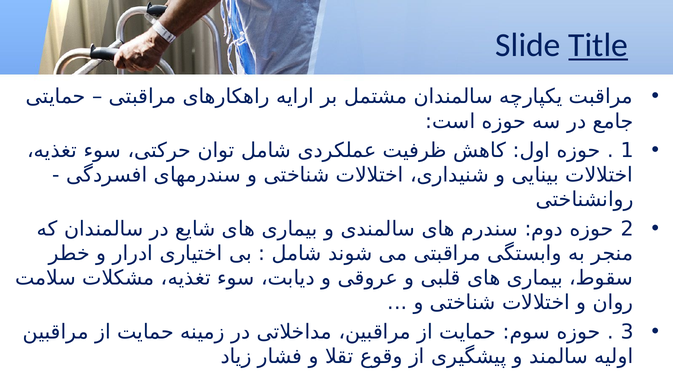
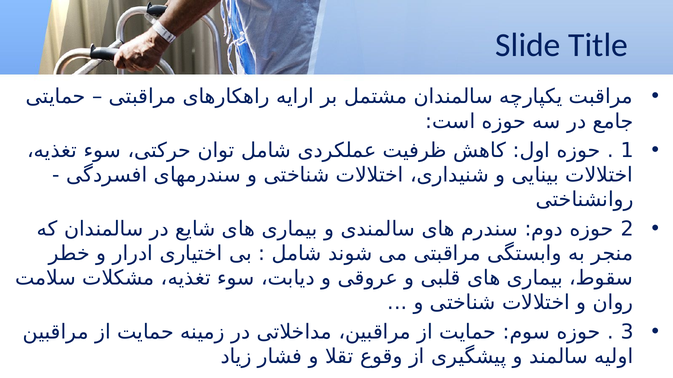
Title underline: present -> none (598, 45)
